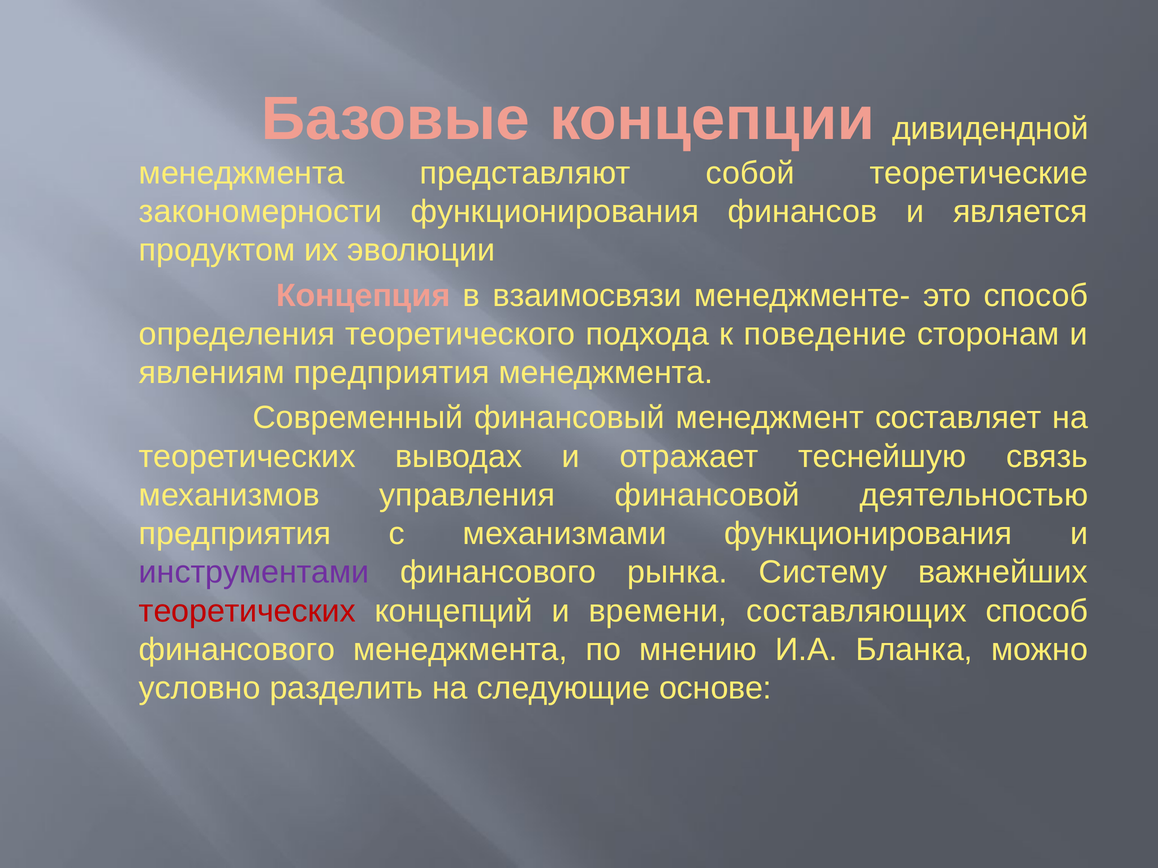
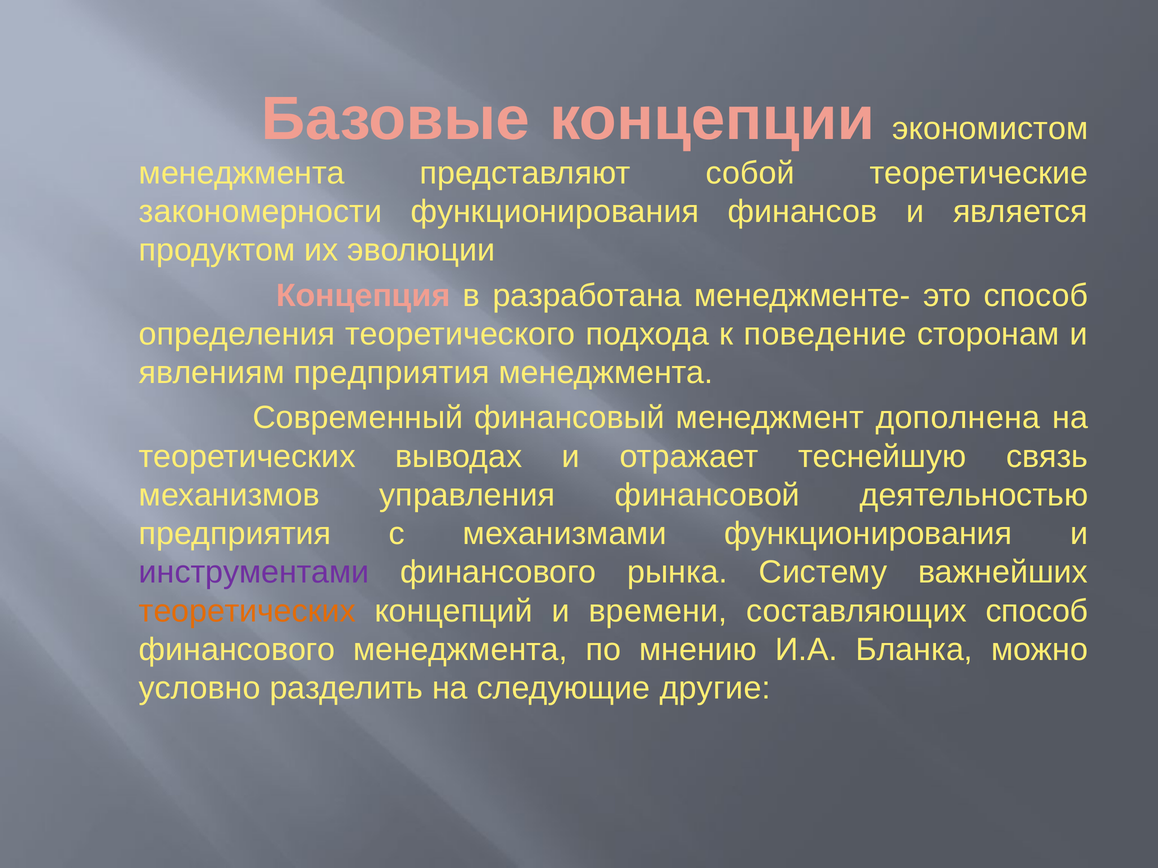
дивидендной: дивидендной -> экономистом (990, 129)
взаимосвязи: взаимосвязи -> разработана (587, 296)
составляет: составляет -> дополнена (958, 418)
теоретических colour: red -> orange (247, 611)
основе: основе -> другие (715, 689)
